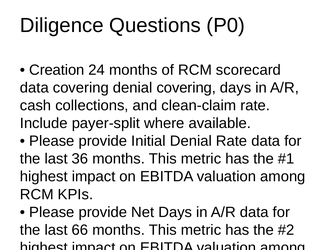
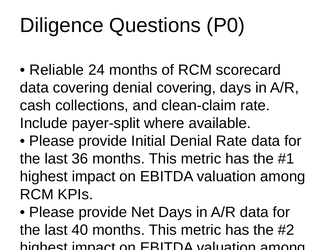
Creation: Creation -> Reliable (57, 70)
66: 66 -> 40 (80, 230)
